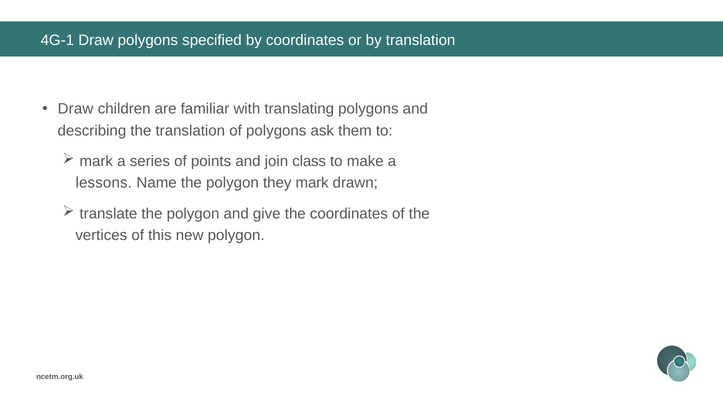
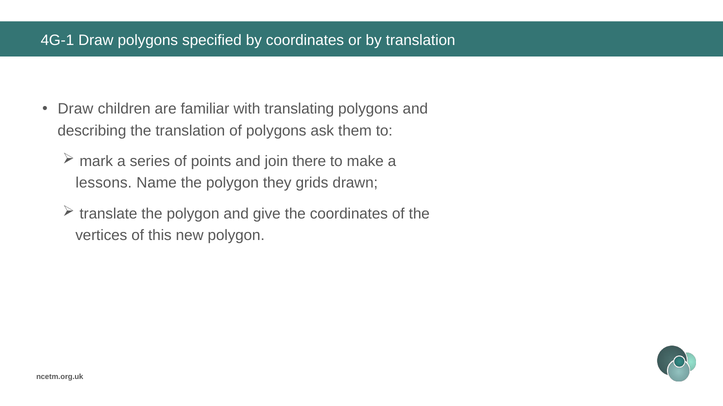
class: class -> there (309, 162)
they mark: mark -> grids (312, 183)
